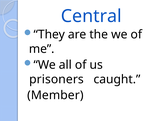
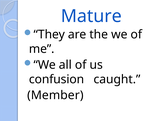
Central: Central -> Mature (91, 16)
prisoners: prisoners -> confusion (57, 79)
